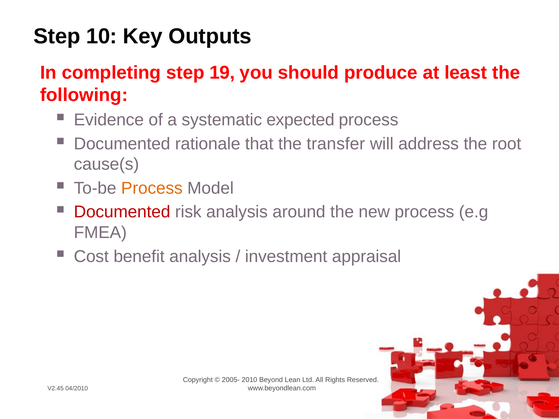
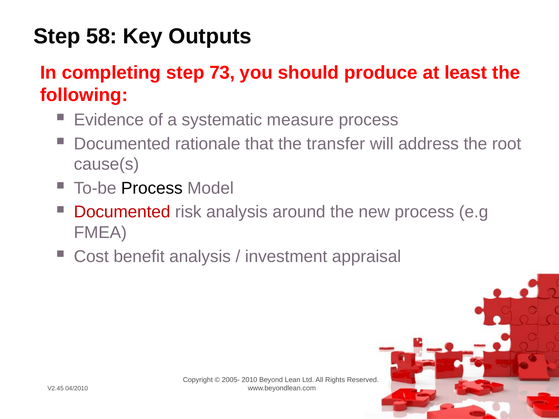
10: 10 -> 58 (102, 36)
19: 19 -> 73 (222, 73)
expected: expected -> measure (300, 120)
Process colour: orange -> black (152, 188)
